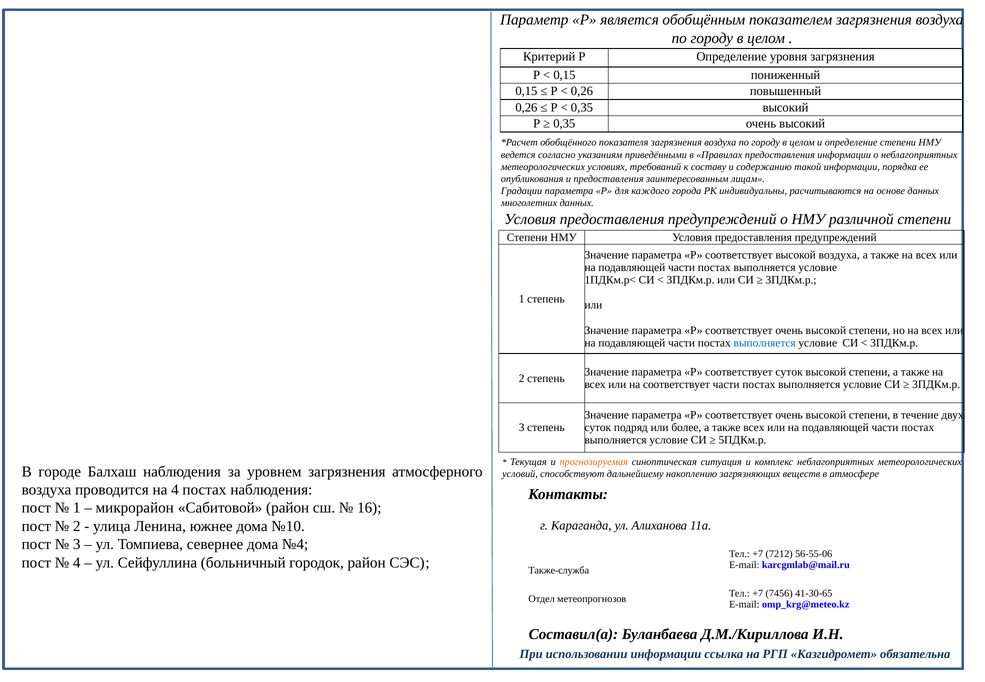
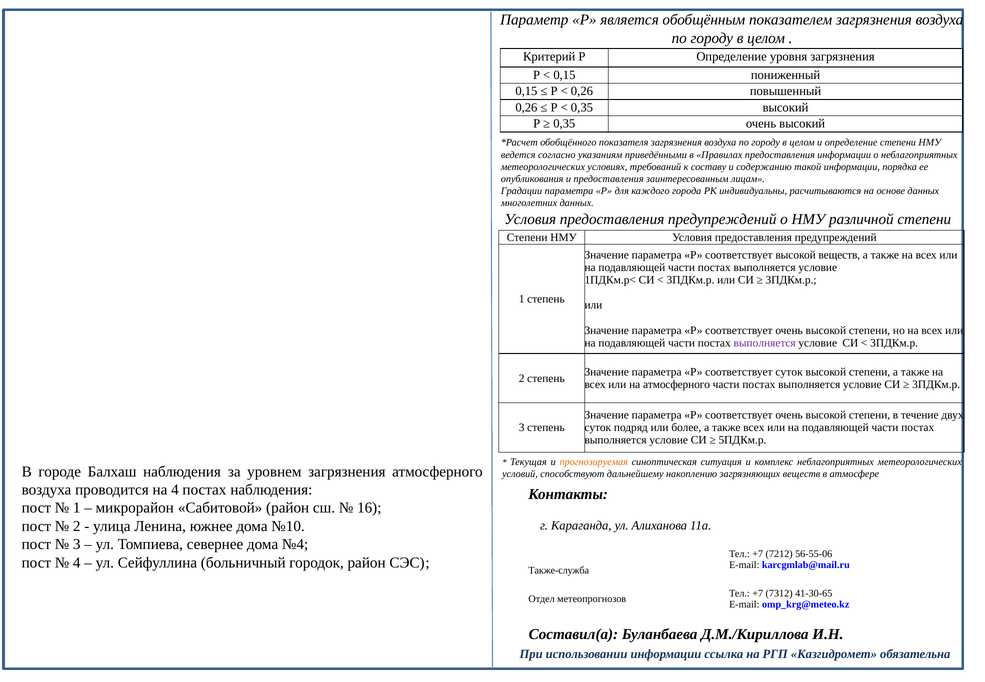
высокой воздуха: воздуха -> веществ (839, 255)
выполняется colour: blue -> purple (765, 343)
на соответствует: соответствует -> атмосферного (676, 385)
7456: 7456 -> 7312 (779, 593)
